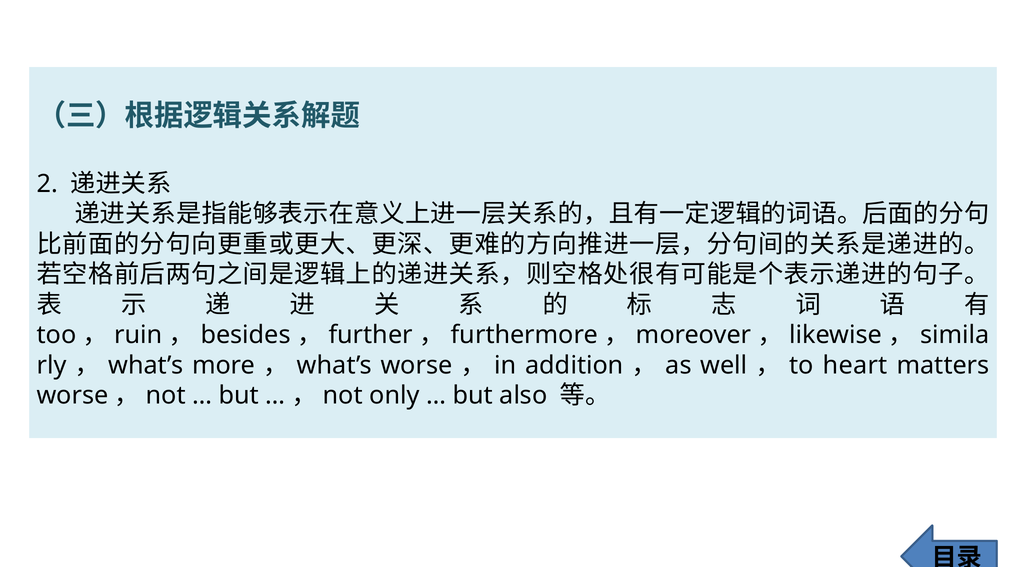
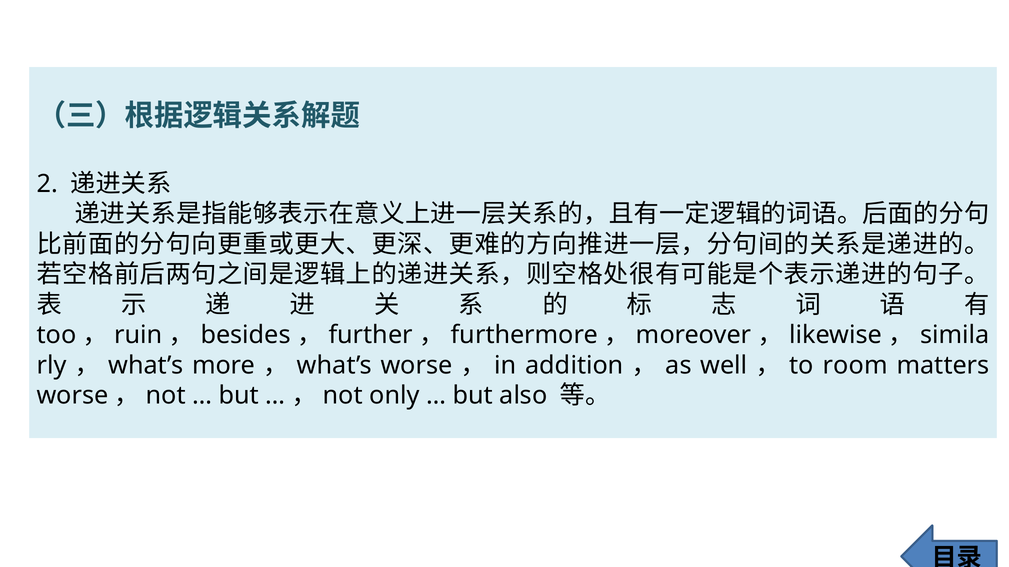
heart: heart -> room (855, 366)
